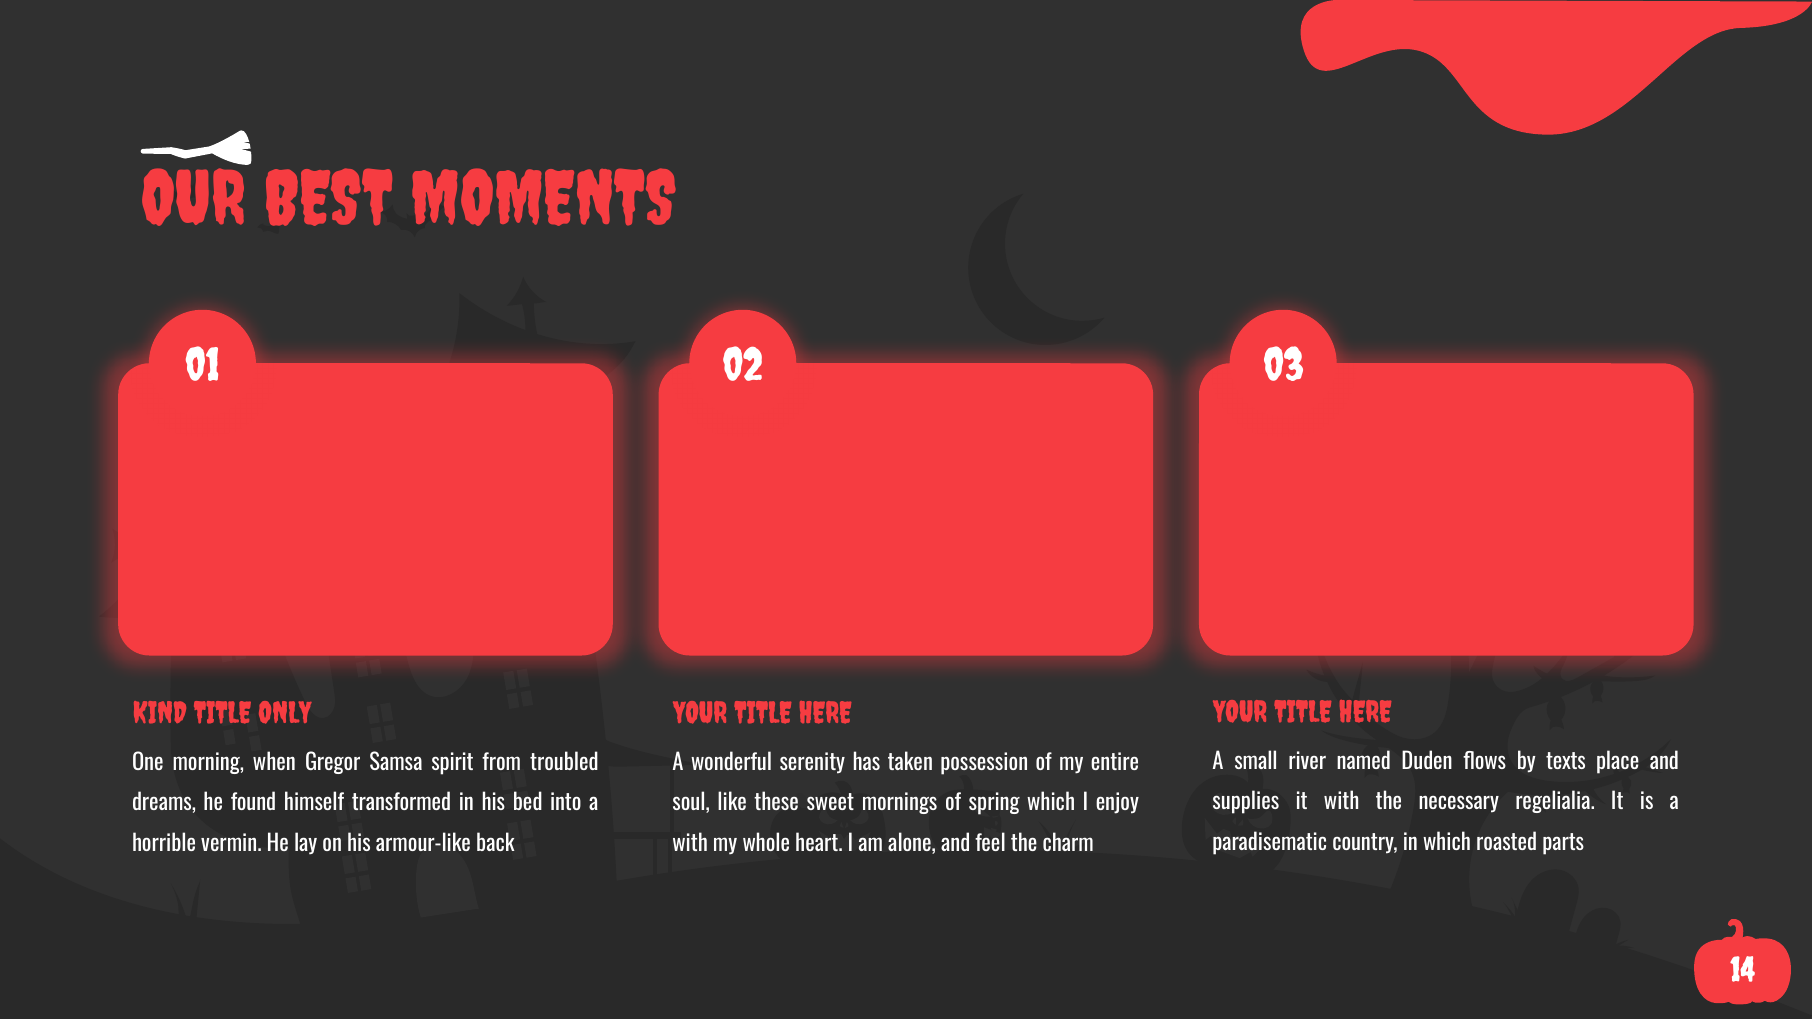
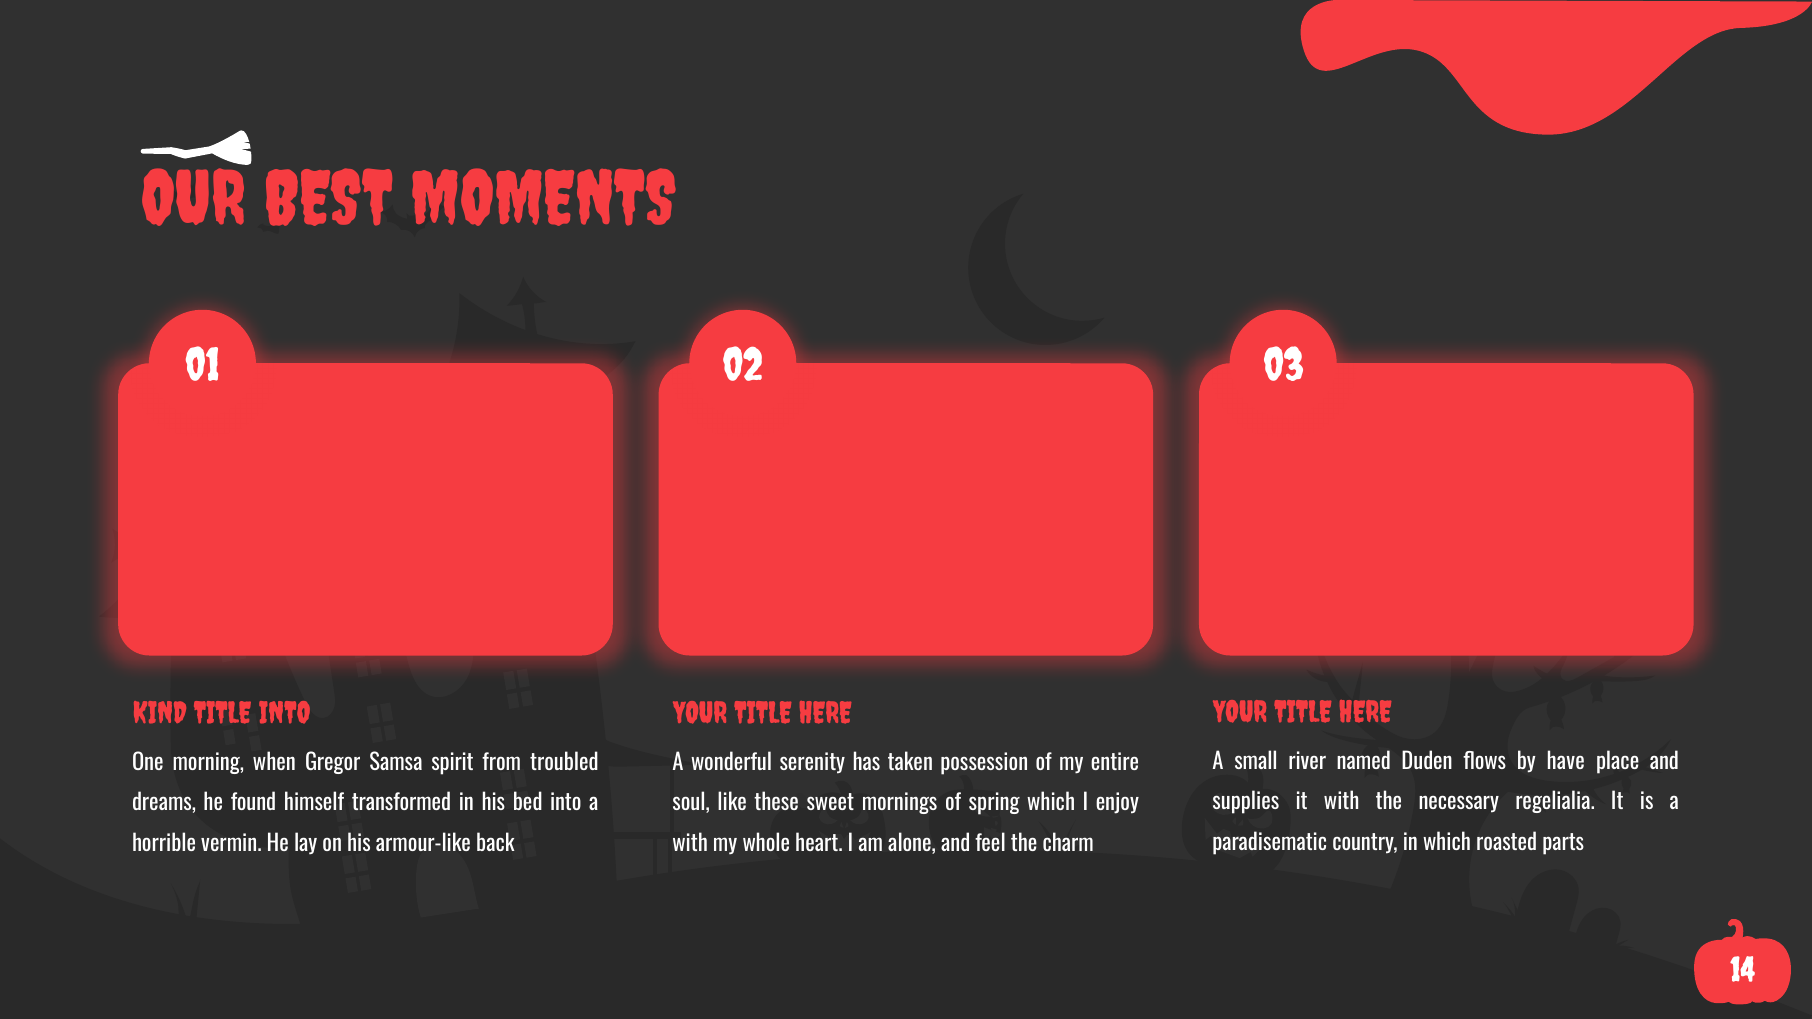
TITLE ONLY: ONLY -> INTO (285, 713)
texts: texts -> have (1566, 762)
